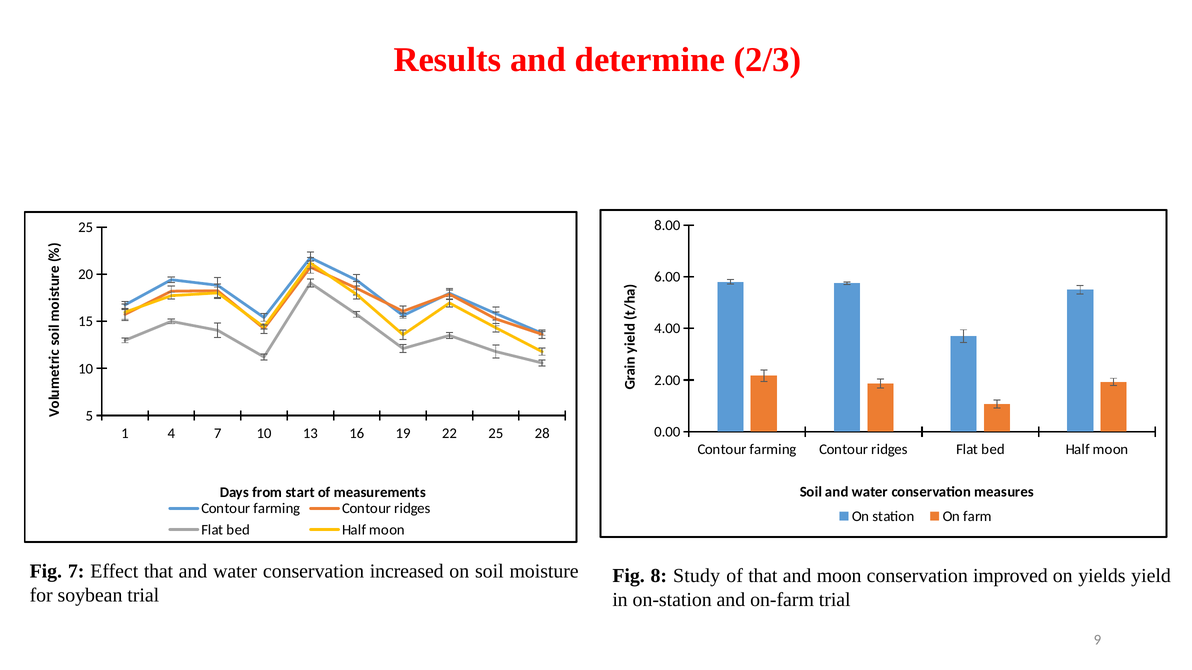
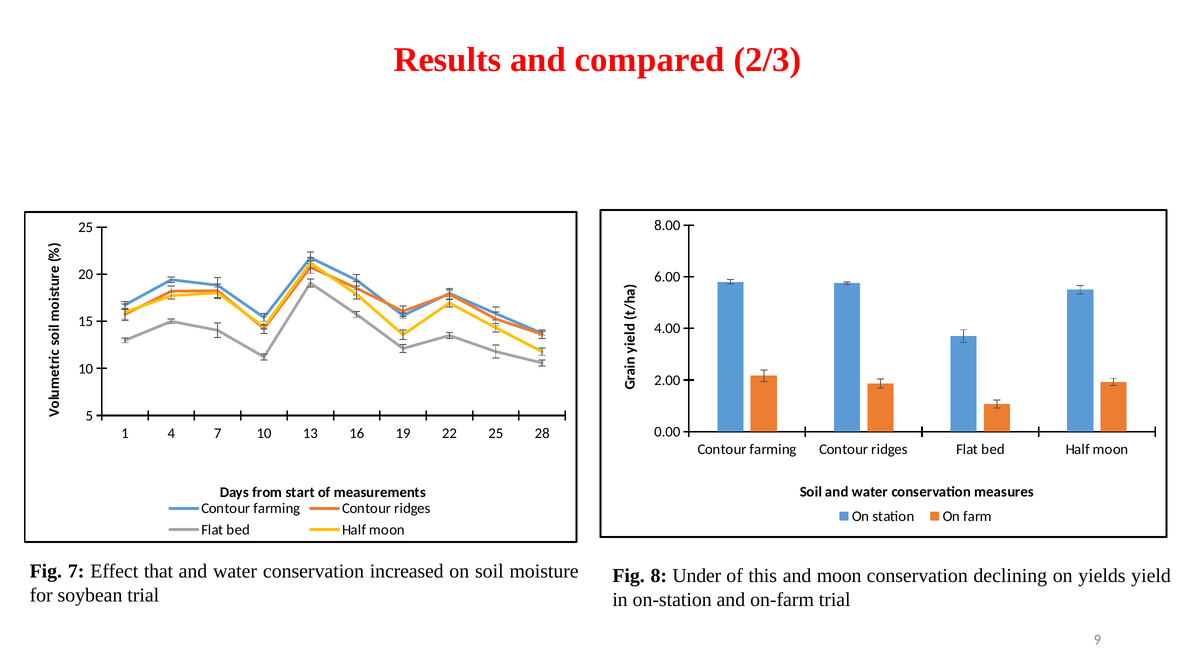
determine: determine -> compared (650, 60)
Study: Study -> Under (697, 576)
of that: that -> this (763, 576)
improved: improved -> declining (1010, 576)
